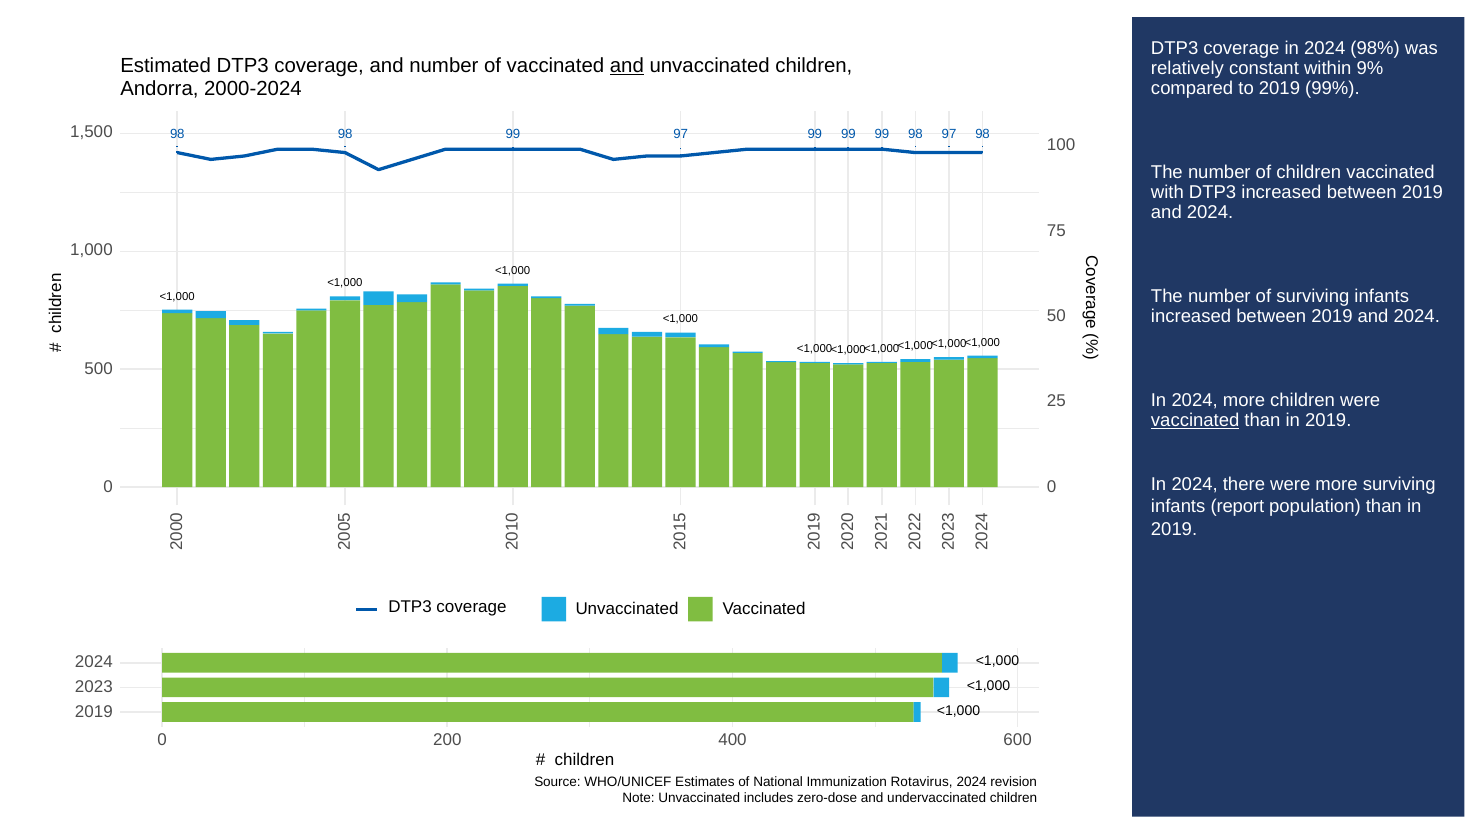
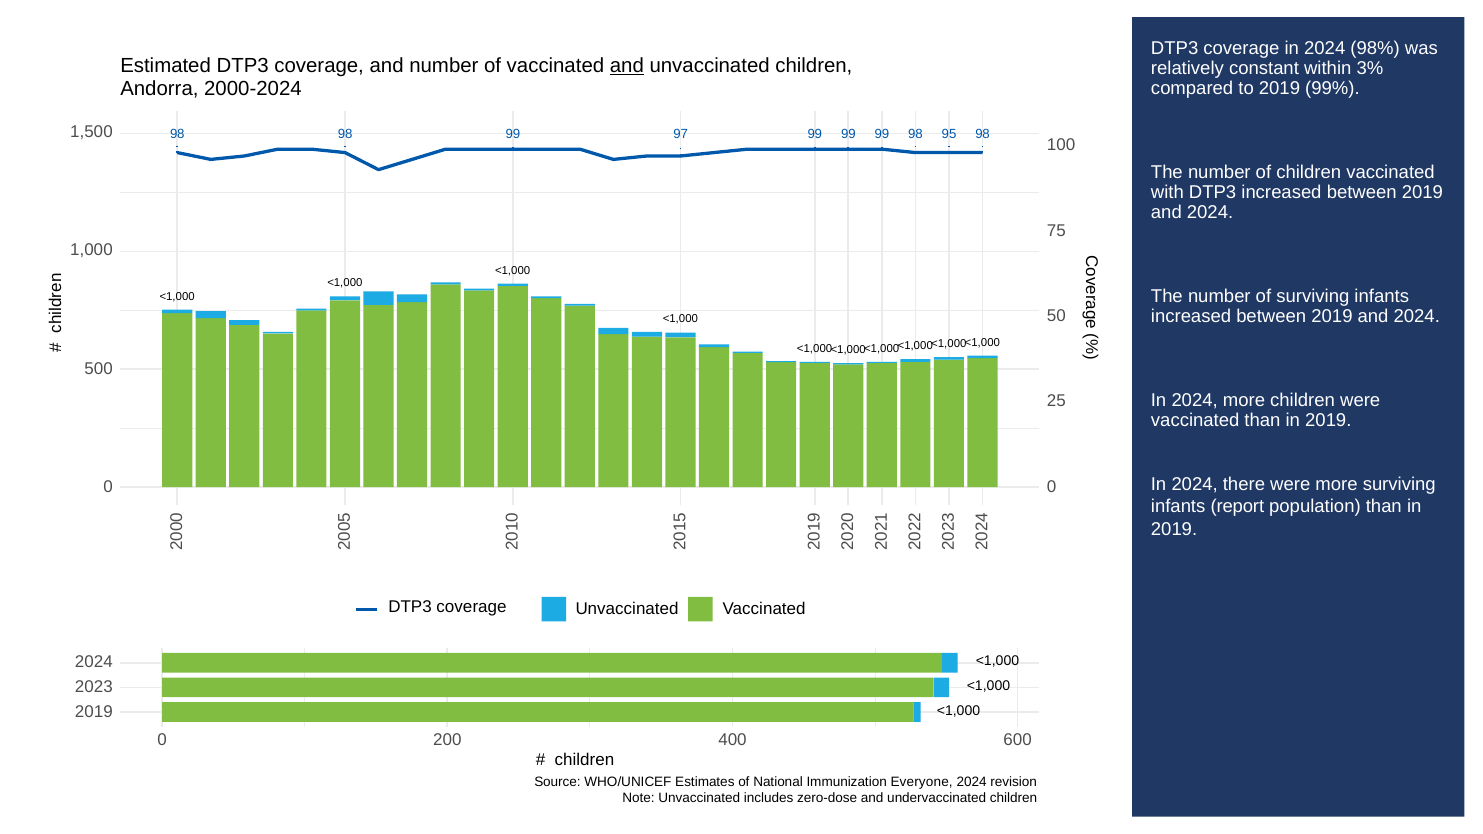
9%: 9% -> 3% (1370, 69)
98 97: 97 -> 95 (949, 134)
vaccinated underline: present -> none (1195, 420)
Rotavirus: Rotavirus -> Everyone (922, 782)
